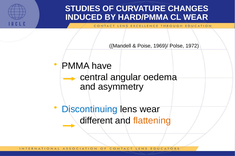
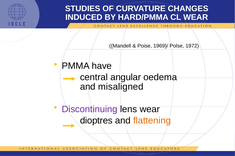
asymmetry: asymmetry -> misaligned (121, 87)
Discontinuing colour: blue -> purple (90, 110)
different: different -> dioptres (96, 121)
